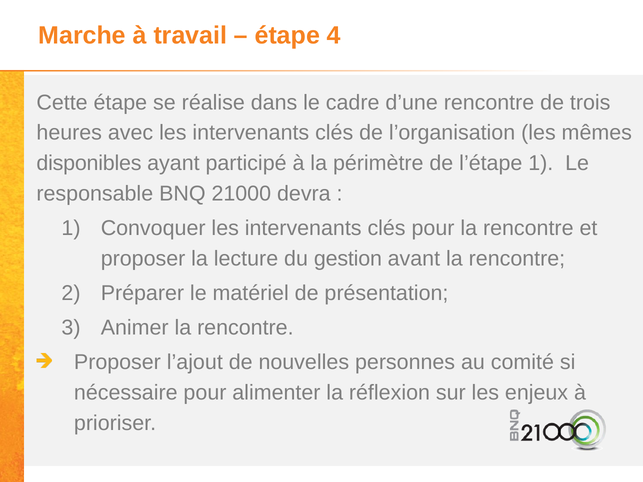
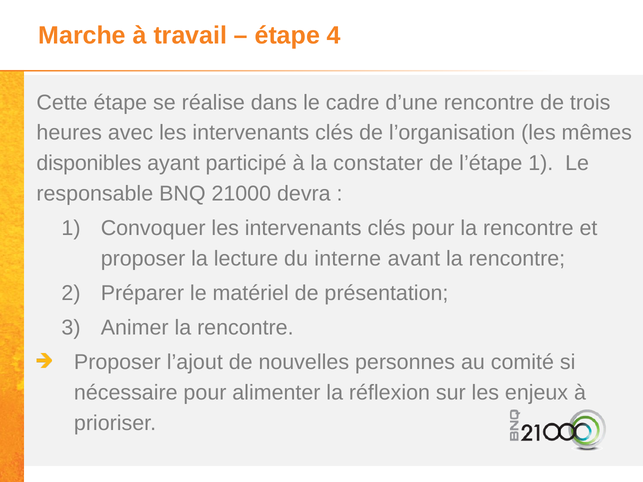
périmètre: périmètre -> constater (378, 163)
gestion: gestion -> interne (348, 259)
